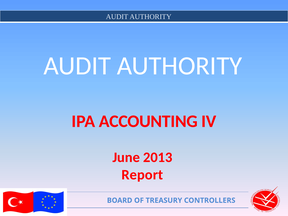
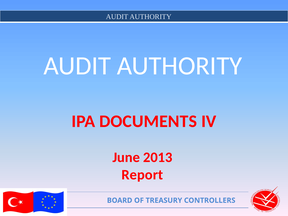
ACCOUNTING: ACCOUNTING -> DOCUMENTS (148, 121)
